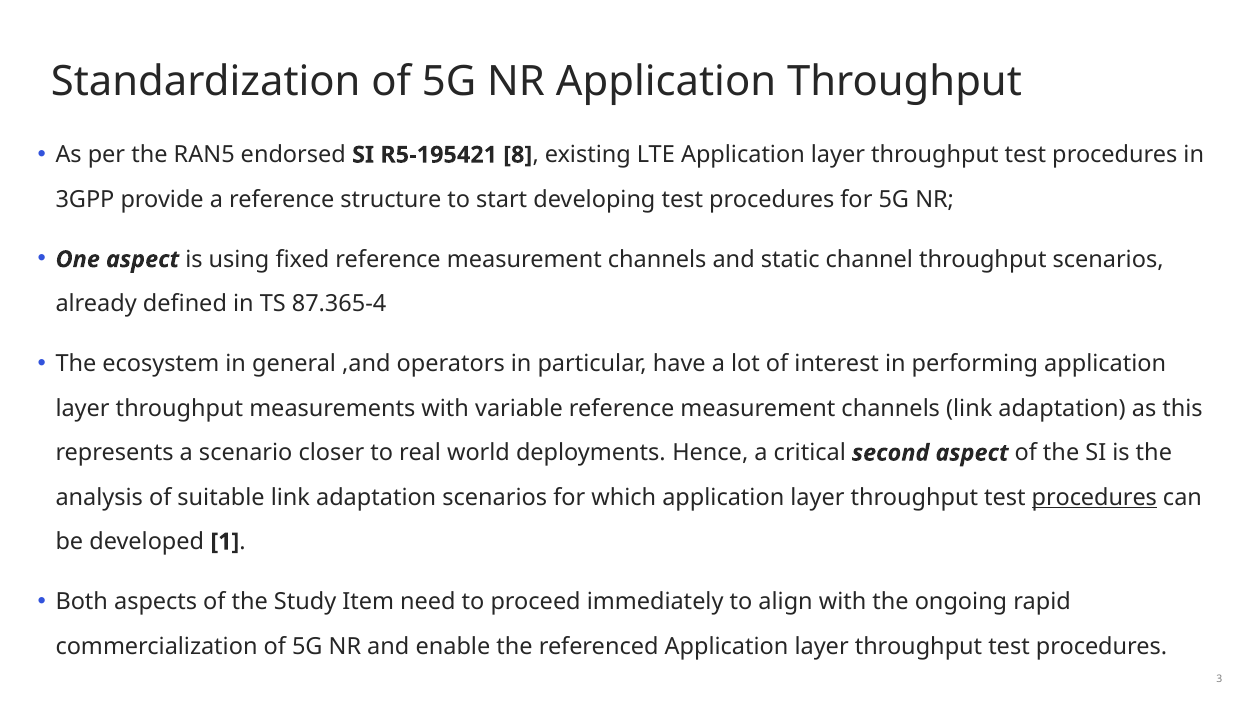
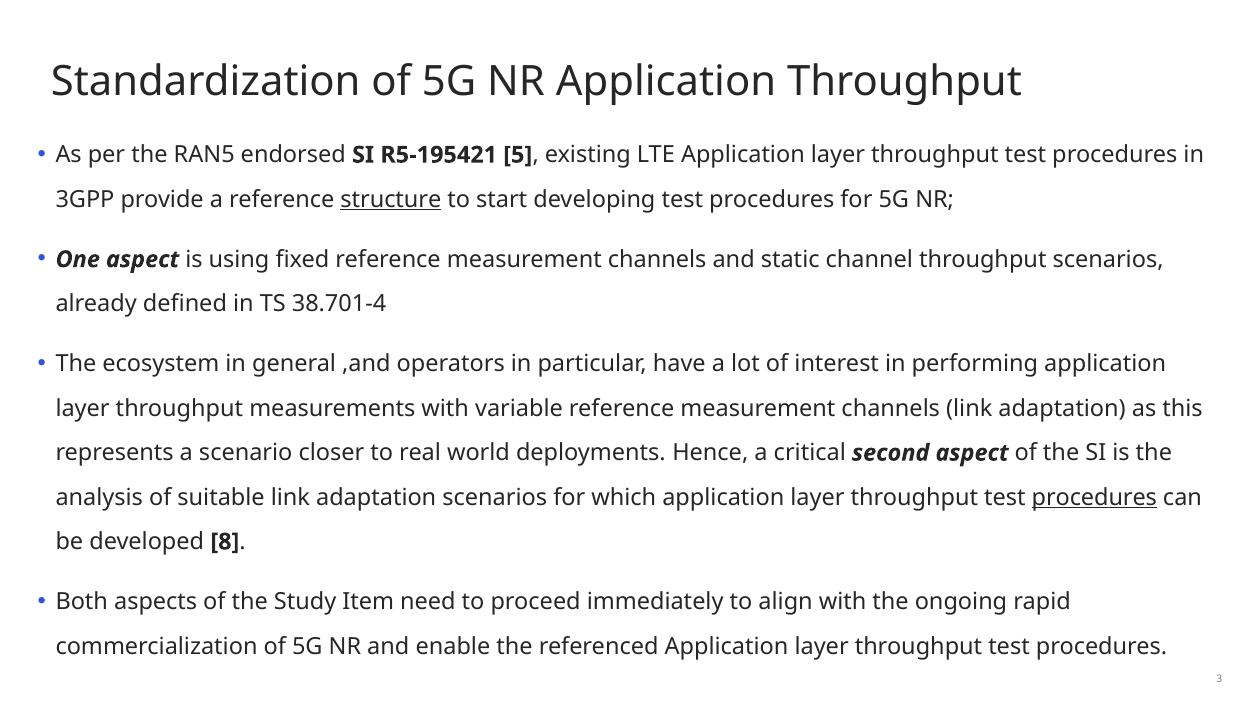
8: 8 -> 5 (518, 155)
structure underline: none -> present (391, 199)
87.365-4: 87.365-4 -> 38.701-4 (339, 304)
1: 1 -> 8 (225, 541)
